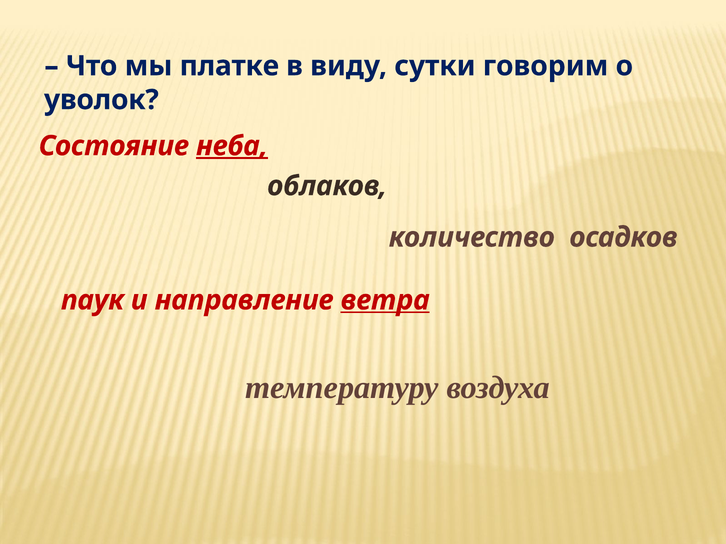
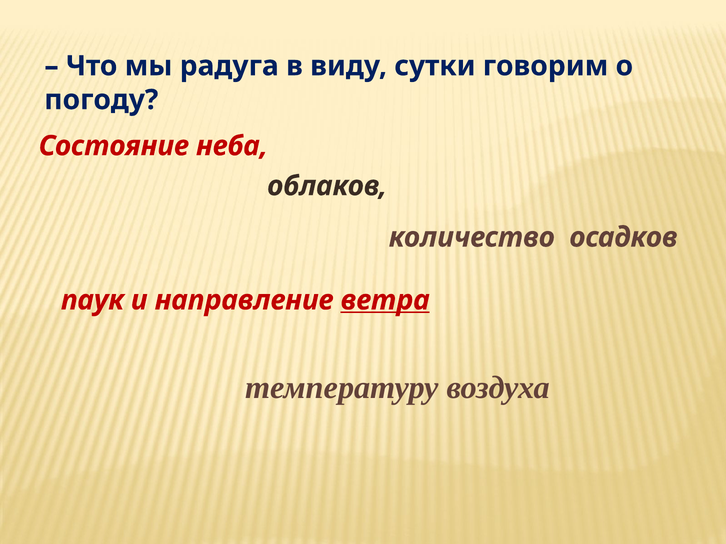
платке: платке -> радуга (229, 66)
уволок: уволок -> погоду (101, 100)
неба underline: present -> none (232, 146)
